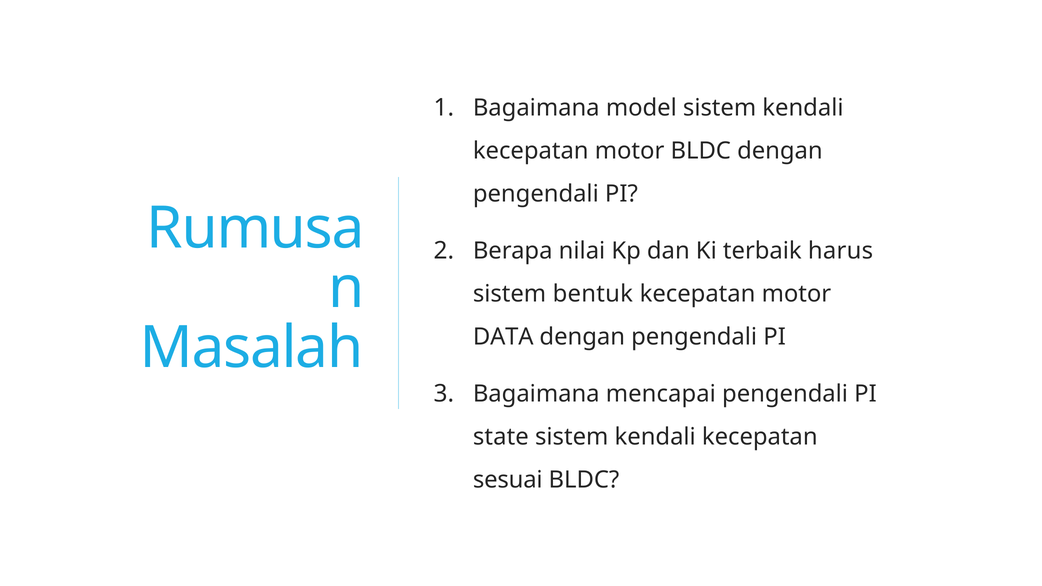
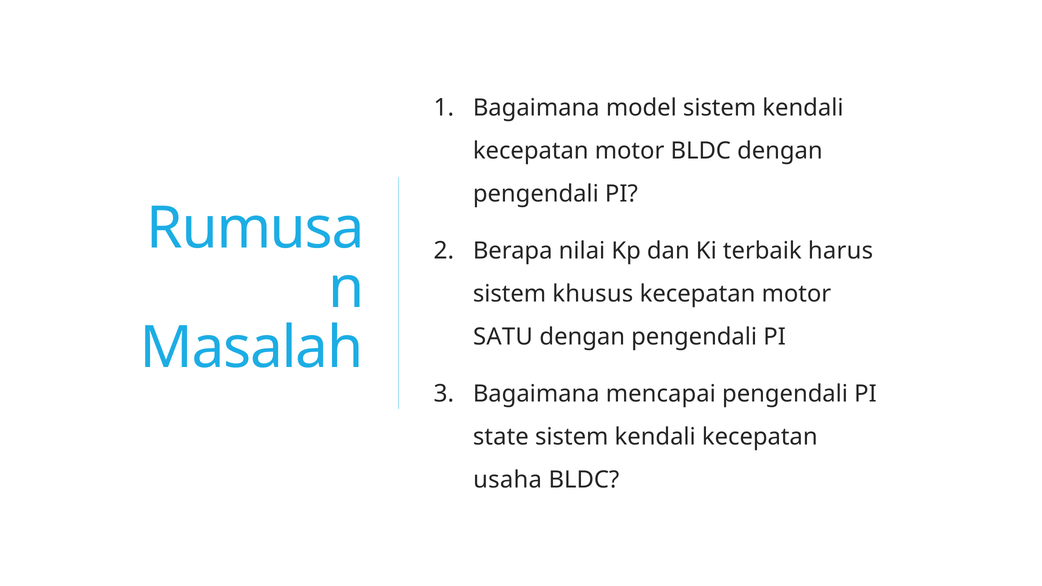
bentuk: bentuk -> khusus (593, 294)
DATA: DATA -> SATU (503, 337)
sesuai: sesuai -> usaha (508, 480)
